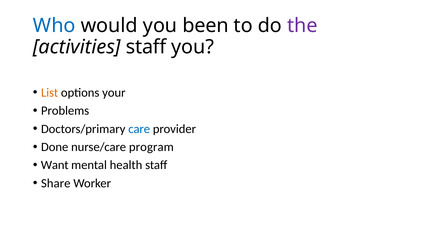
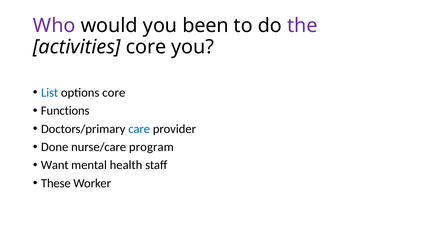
Who colour: blue -> purple (54, 26)
activities staff: staff -> core (146, 47)
List colour: orange -> blue (50, 93)
options your: your -> core (114, 93)
Problems: Problems -> Functions (65, 111)
Share: Share -> These (56, 183)
